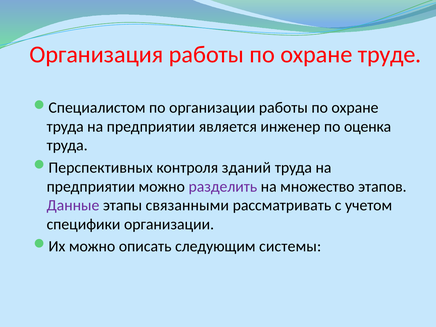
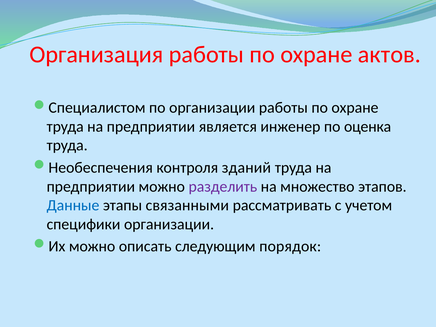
труде: труде -> актов (389, 55)
Перспективных: Перспективных -> Необеспечения (101, 168)
Данные colour: purple -> blue (73, 205)
системы: системы -> порядок (290, 246)
